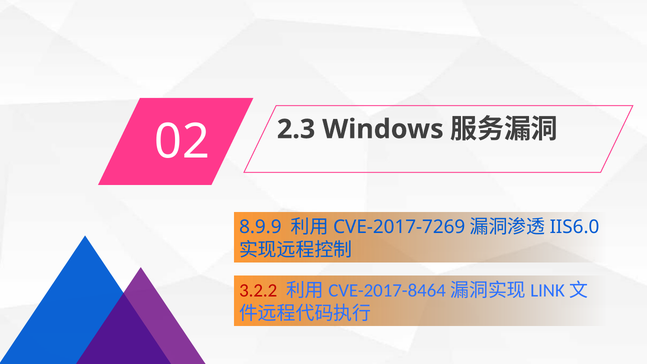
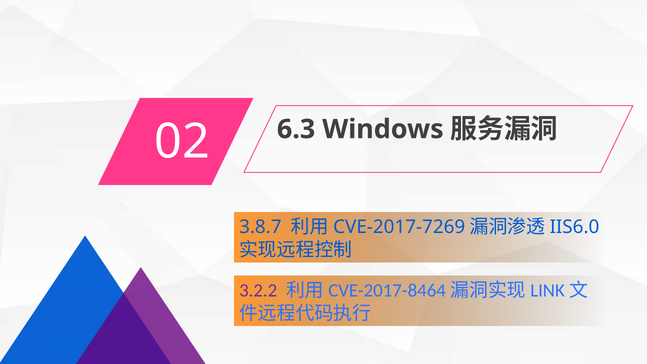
2.3: 2.3 -> 6.3 (296, 129)
8.9.9: 8.9.9 -> 3.8.7 (260, 227)
3.2.2 colour: red -> purple (258, 291)
